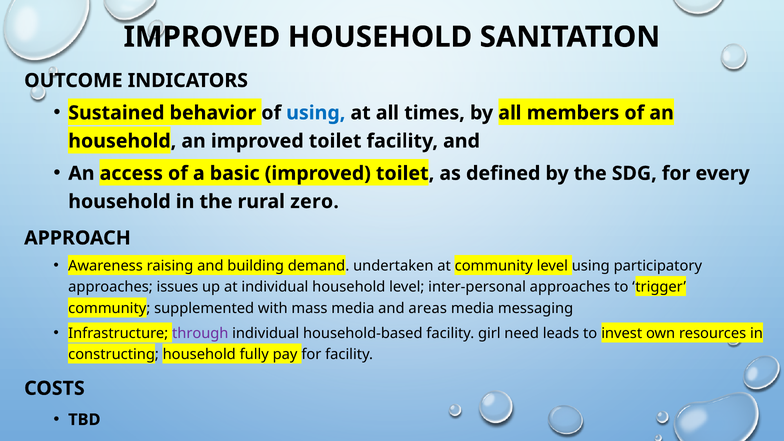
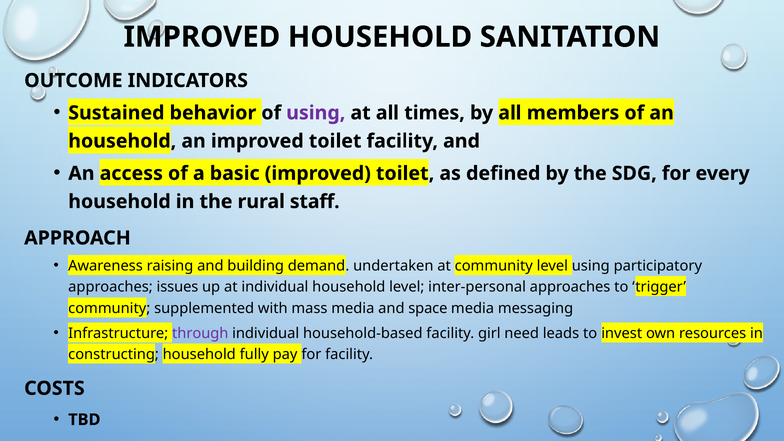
using colour: blue -> purple (316, 113)
zero: zero -> staff (315, 202)
areas: areas -> space (428, 308)
